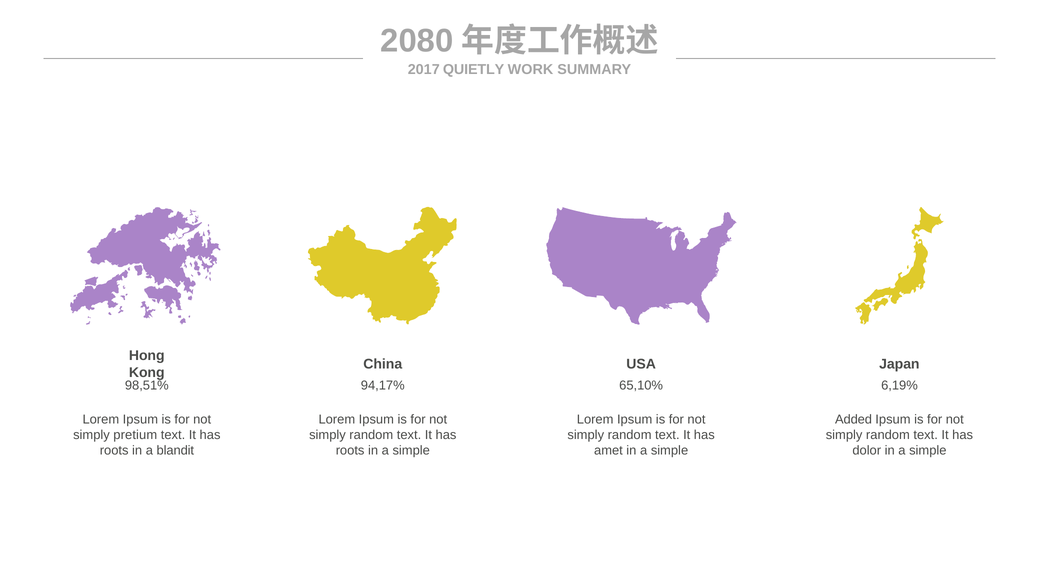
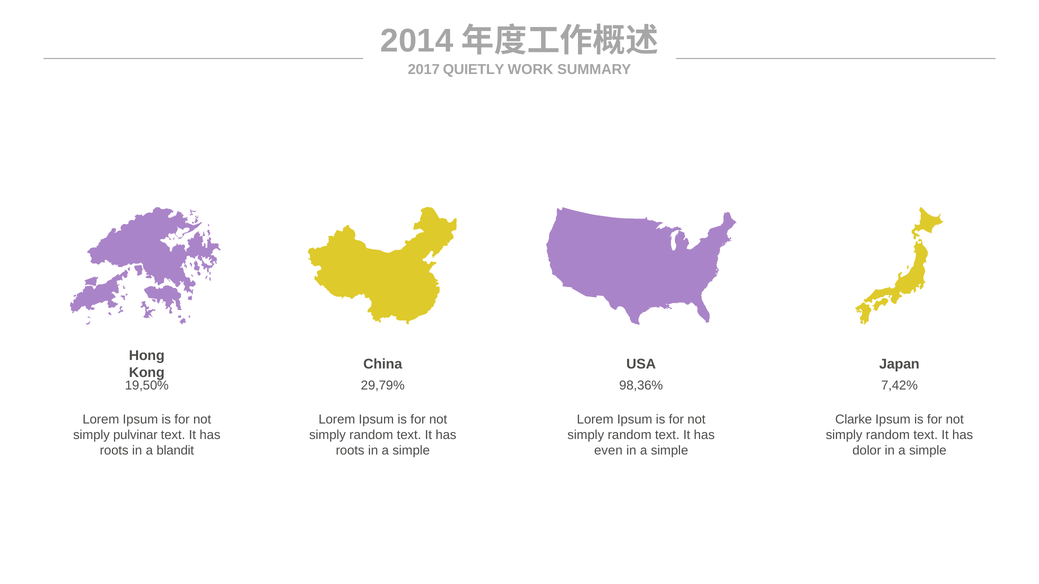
2080: 2080 -> 2014 (417, 41)
98,51%: 98,51% -> 19,50% (147, 386)
94,17%: 94,17% -> 29,79% (383, 386)
65,10%: 65,10% -> 98,36% (641, 386)
6,19%: 6,19% -> 7,42% (899, 386)
Added: Added -> Clarke (854, 420)
pretium: pretium -> pulvinar (135, 435)
amet: amet -> even (608, 451)
